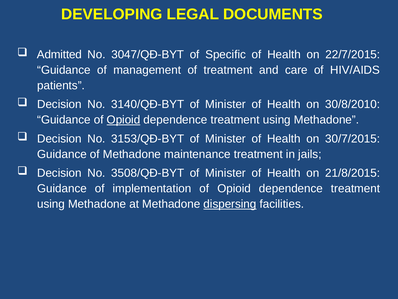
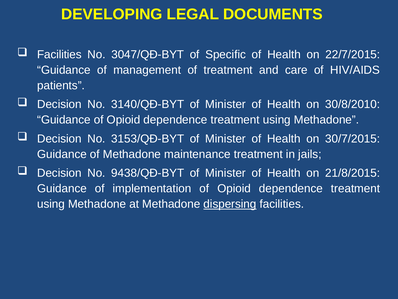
Admitted: Admitted -> Facilities (59, 54)
Opioid underline: present -> none (124, 120)
3508/QĐ-BYT: 3508/QĐ-BYT -> 9438/QĐ-BYT (148, 173)
